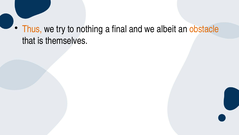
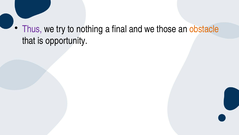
Thus colour: orange -> purple (32, 29)
albeit: albeit -> those (166, 29)
themselves: themselves -> opportunity (66, 41)
